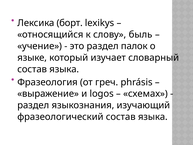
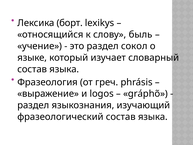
палок: палок -> сокол (134, 46)
схемах: схемах -> gráphõ (146, 94)
